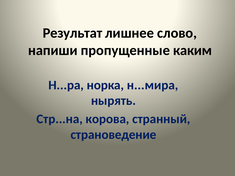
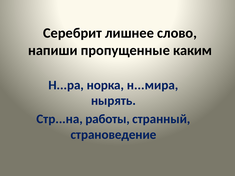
Результат: Результат -> Серебрит (72, 33)
корова: корова -> работы (108, 119)
